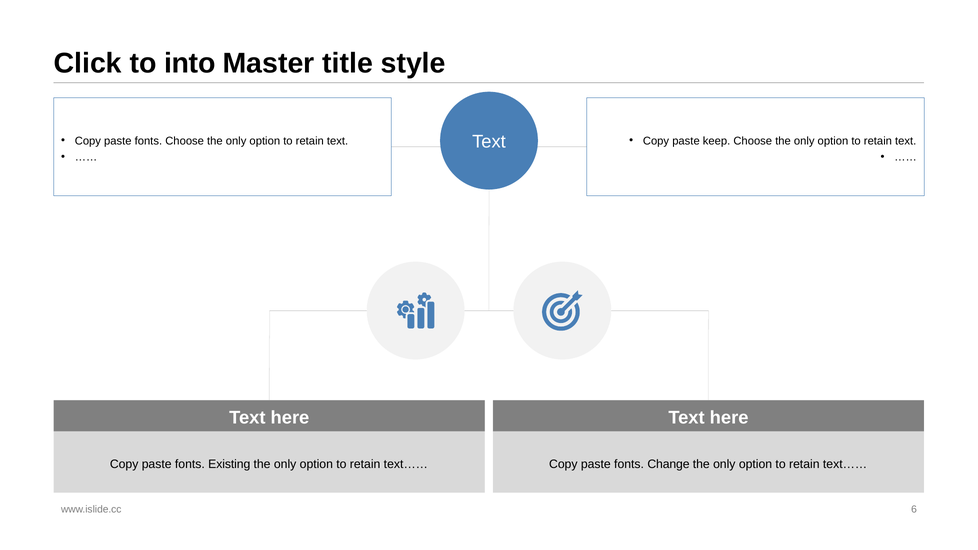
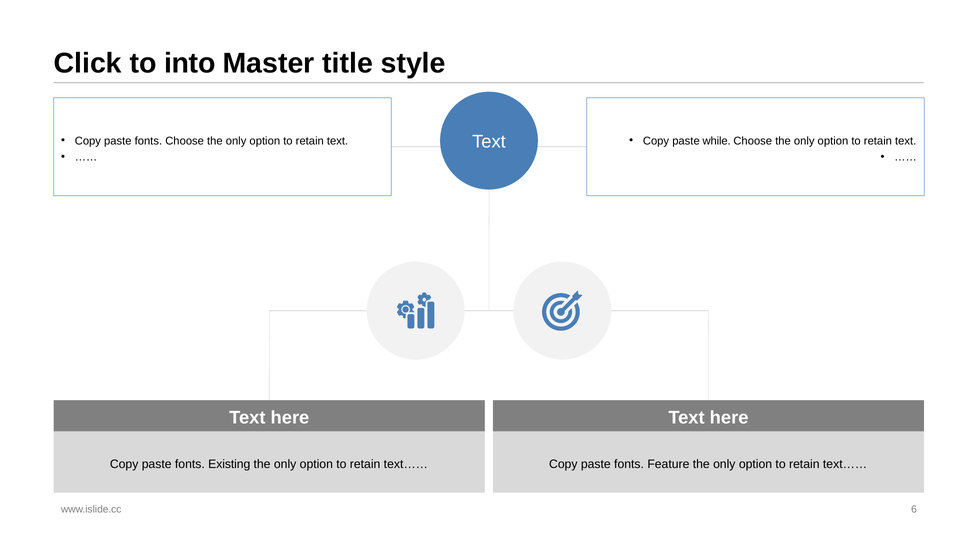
keep: keep -> while (717, 141)
Change: Change -> Feature (668, 464)
